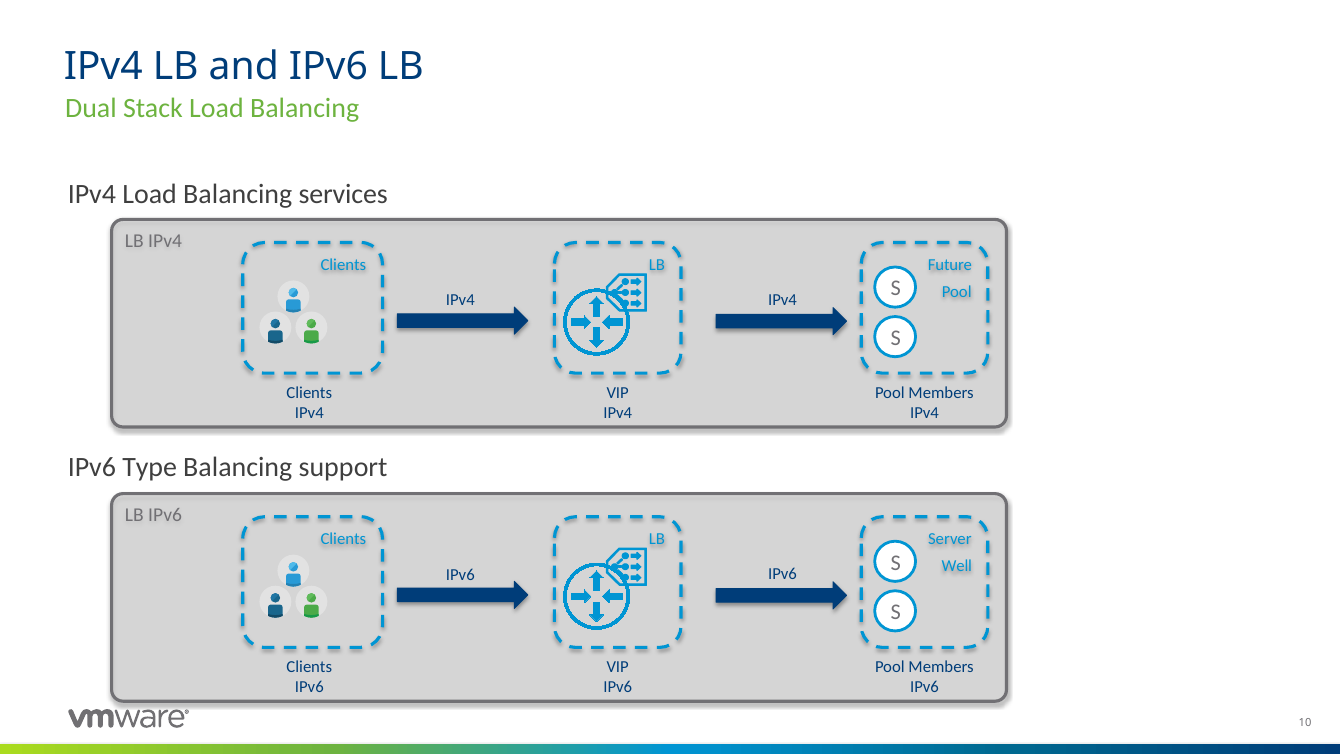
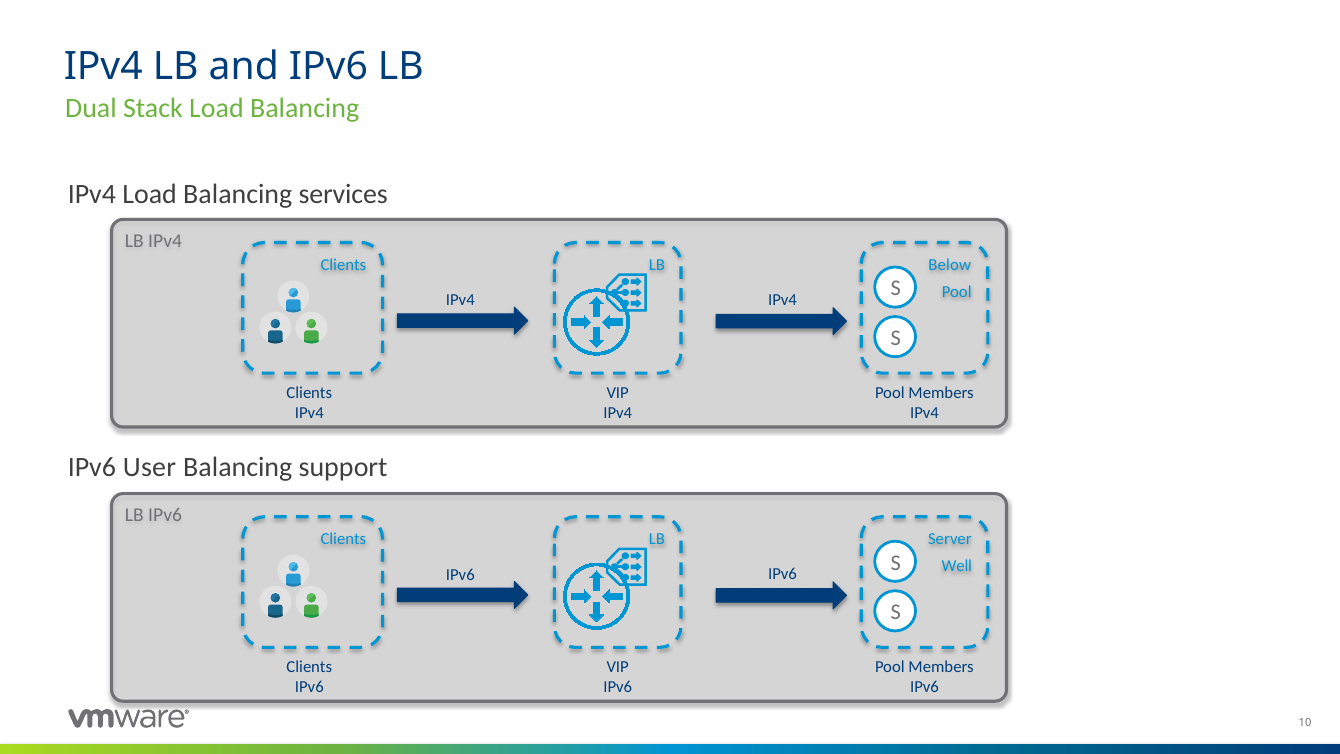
Future: Future -> Below (950, 265)
Type: Type -> User (149, 467)
